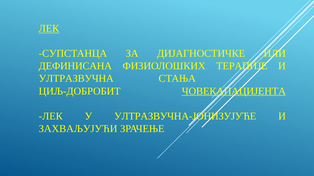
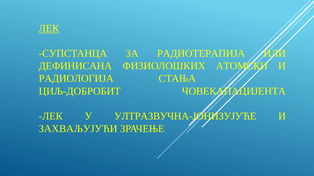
ДИЈАГНОСТИЧКЕ: ДИЈАГНОСТИЧКЕ -> РАДИОТЕРАПИЈА (201, 54)
ТЕРАПИЈЕ: ТЕРАПИЈЕ -> АТОМСКИ (242, 66)
УЛТРАЗВУЧНА: УЛТРАЗВУЧНА -> РАДИОЛОГИЈА (76, 79)
ЧОВЕКАПАЦИЈЕНТА underline: present -> none (234, 91)
